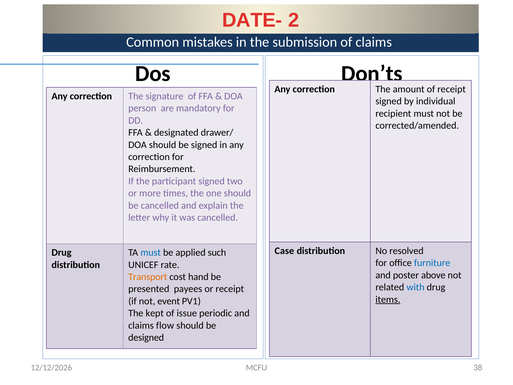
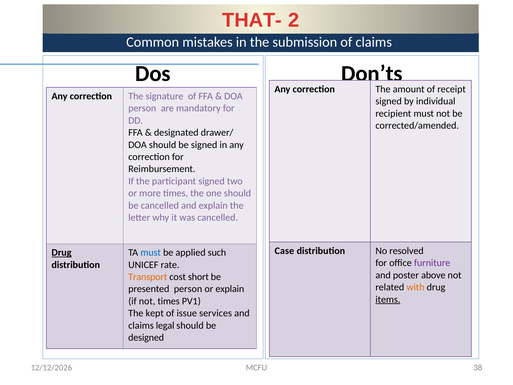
DATE-: DATE- -> THAT- (252, 20)
Drug underline: none -> present (62, 252)
furniture colour: blue -> purple (432, 263)
hand: hand -> short (198, 277)
with colour: blue -> orange (415, 287)
presented payees: payees -> person (188, 289)
or receipt: receipt -> explain (230, 289)
not event: event -> times (169, 301)
periodic: periodic -> services (216, 313)
flow: flow -> legal (165, 325)
